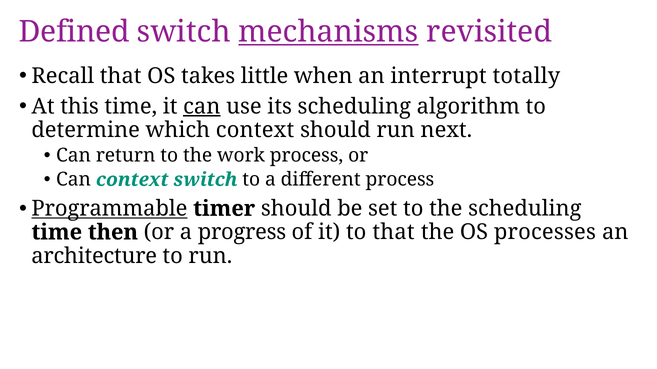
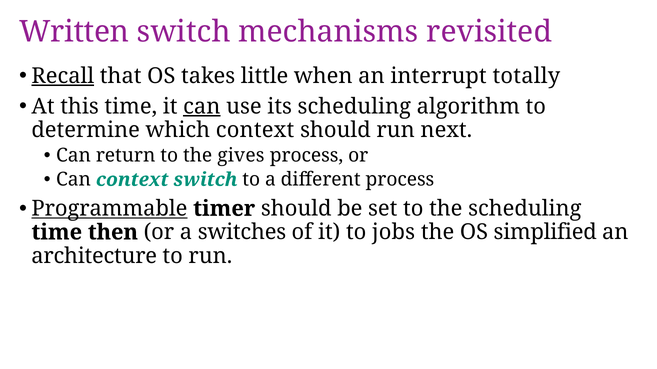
Defined: Defined -> Written (74, 32)
mechanisms underline: present -> none (328, 32)
Recall underline: none -> present (63, 76)
work: work -> gives (241, 156)
progress: progress -> switches (242, 233)
to that: that -> jobs (394, 233)
processes: processes -> simplified (545, 233)
